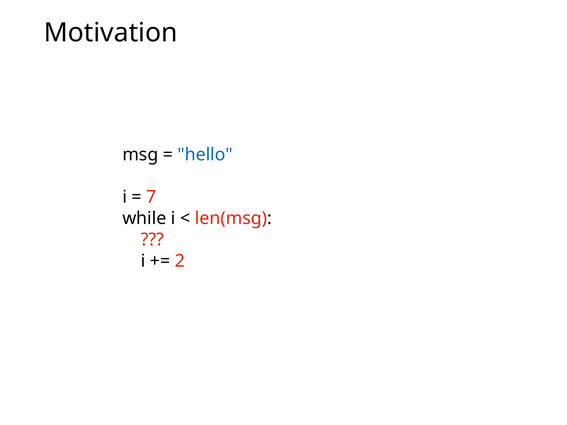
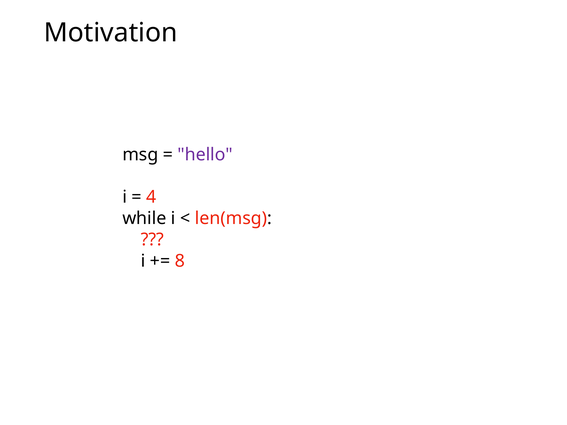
hello colour: blue -> purple (205, 155)
7: 7 -> 4 (151, 197)
2: 2 -> 8 (180, 261)
